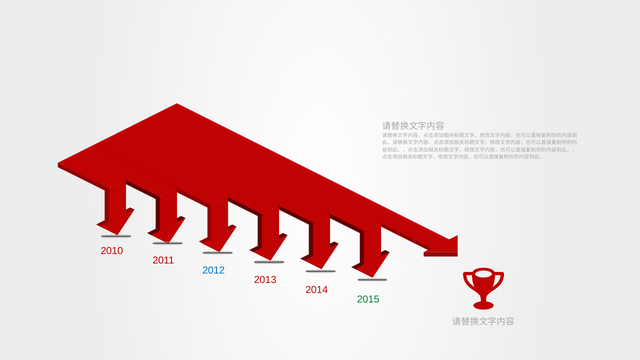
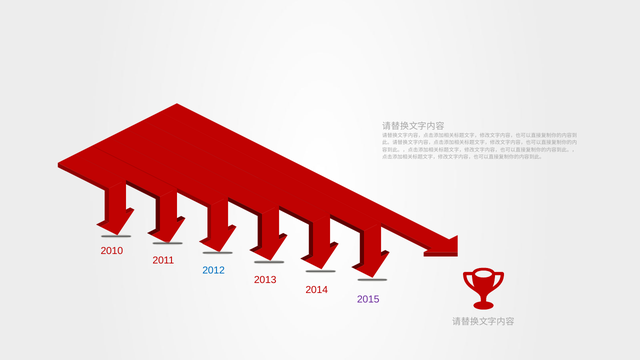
2015 colour: green -> purple (368, 300)
